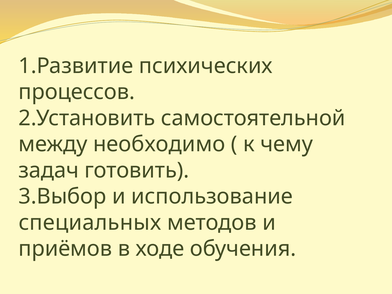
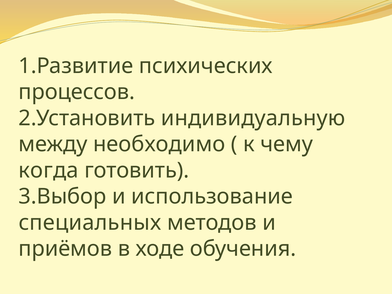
самостоятельной: самостоятельной -> индивидуальную (253, 118)
задач: задач -> когда (48, 170)
